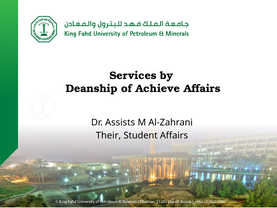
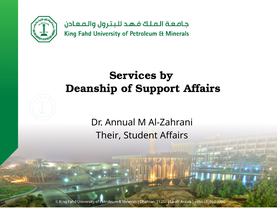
Achieve: Achieve -> Support (158, 88)
Assists: Assists -> Annual (120, 122)
